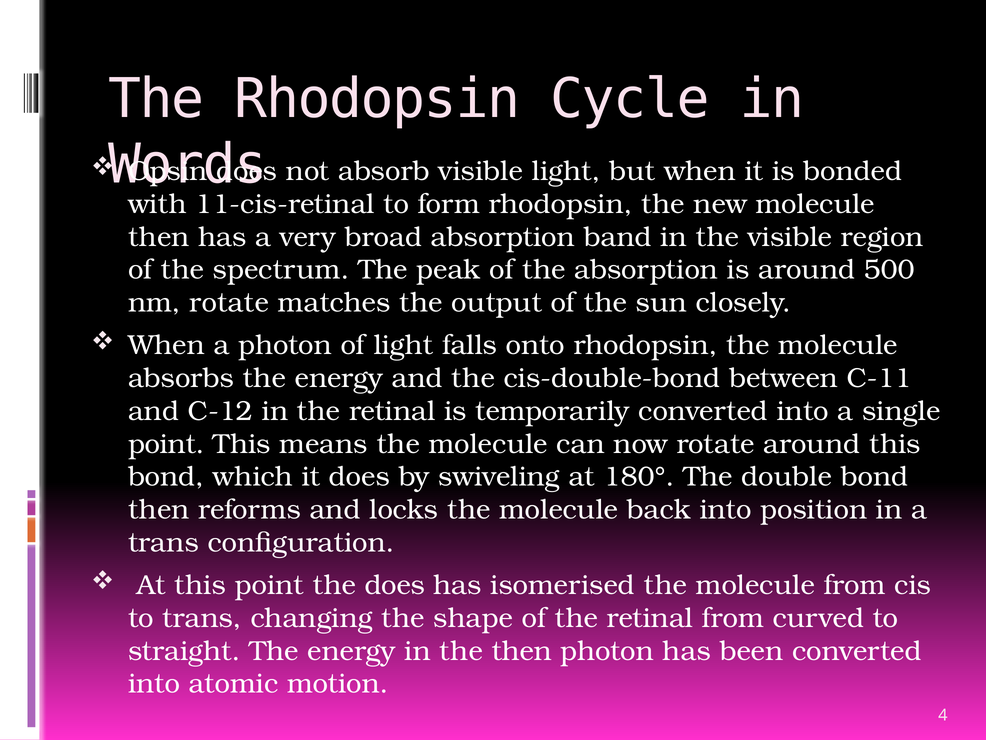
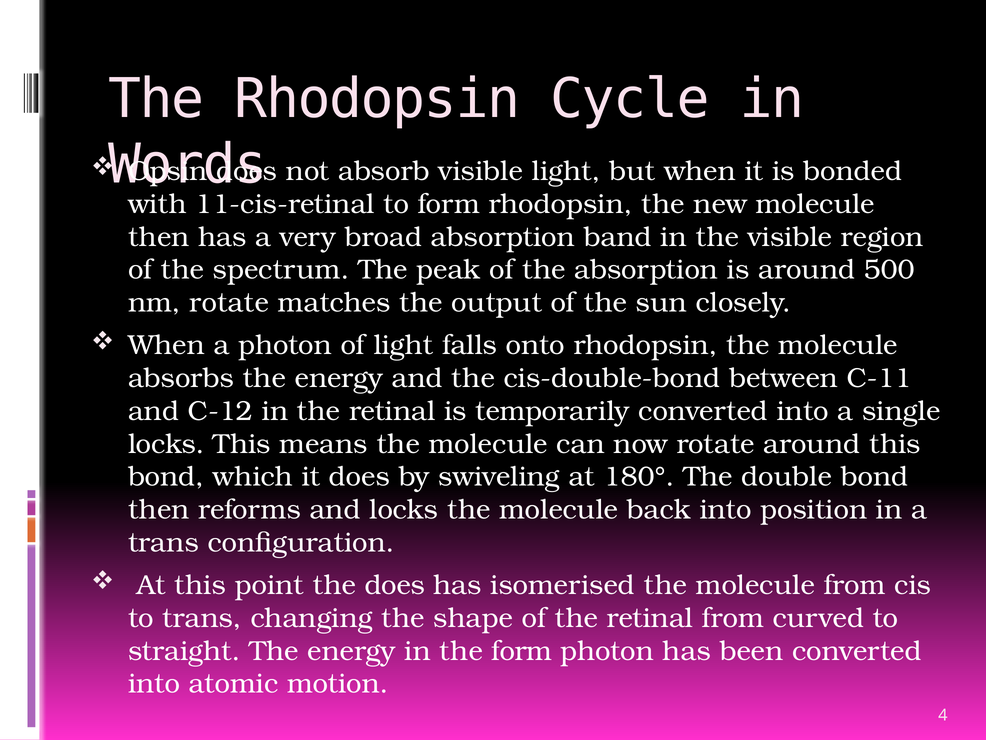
point: point -> locks (166, 444)
the then: then -> form (522, 651)
